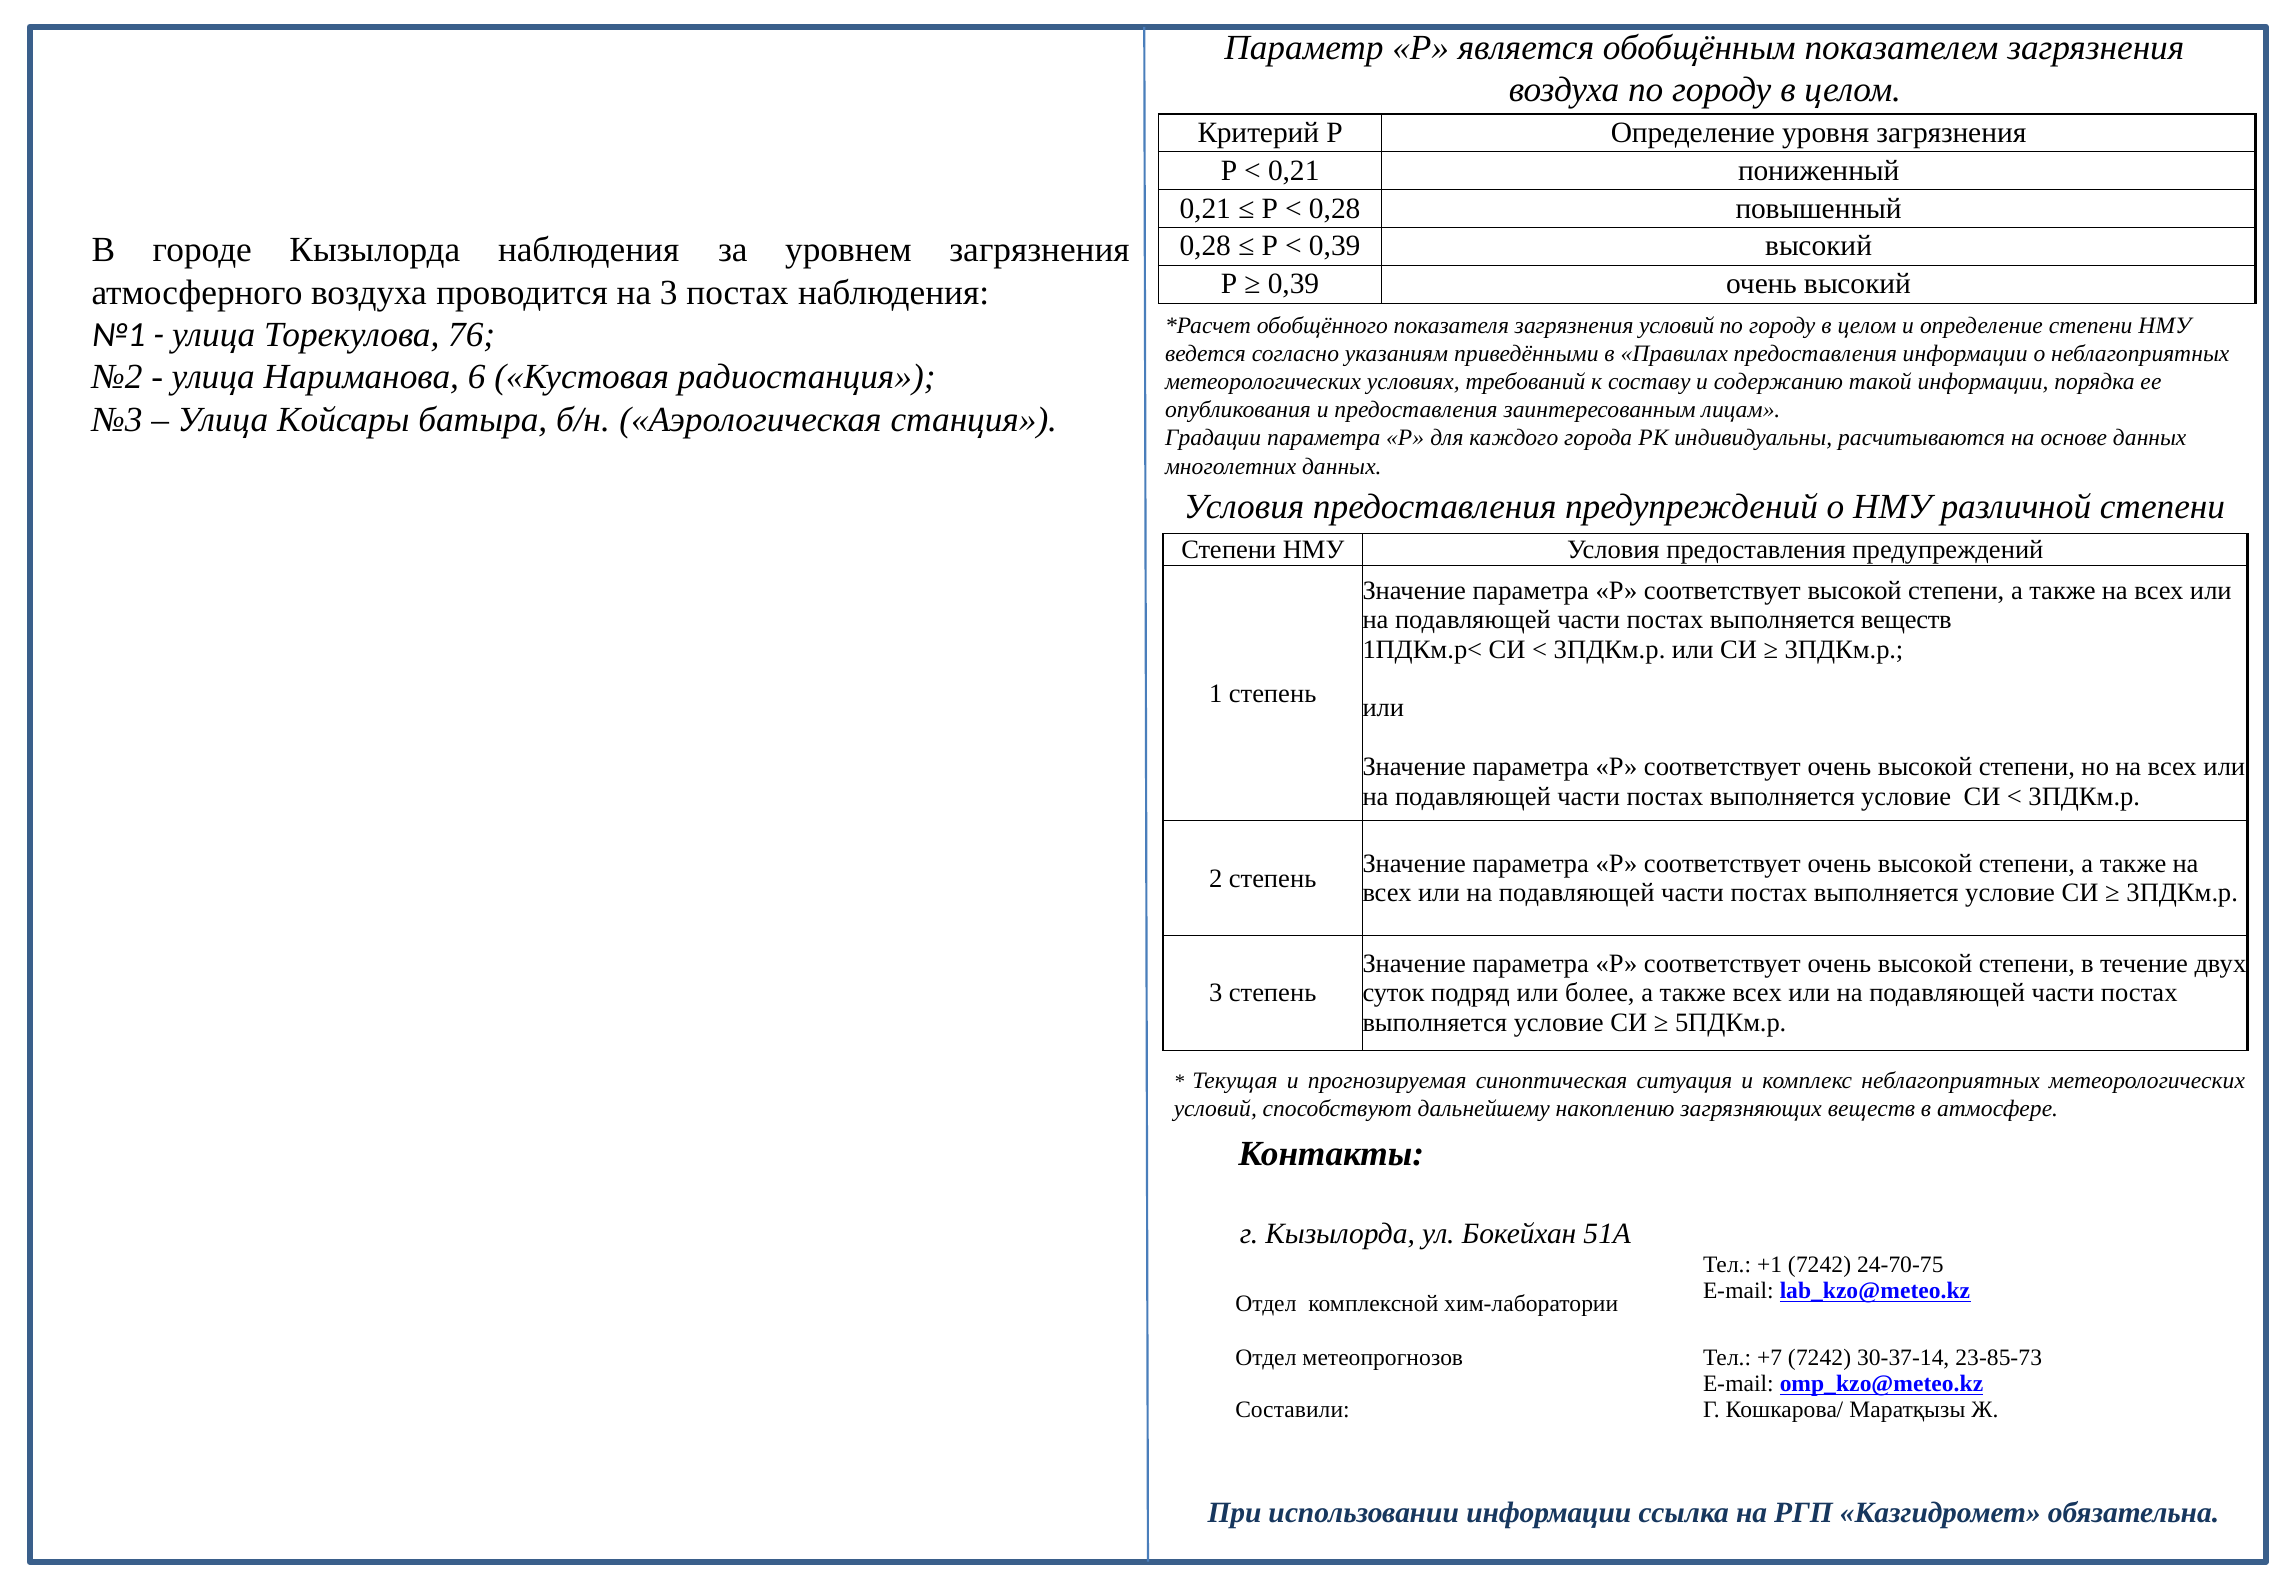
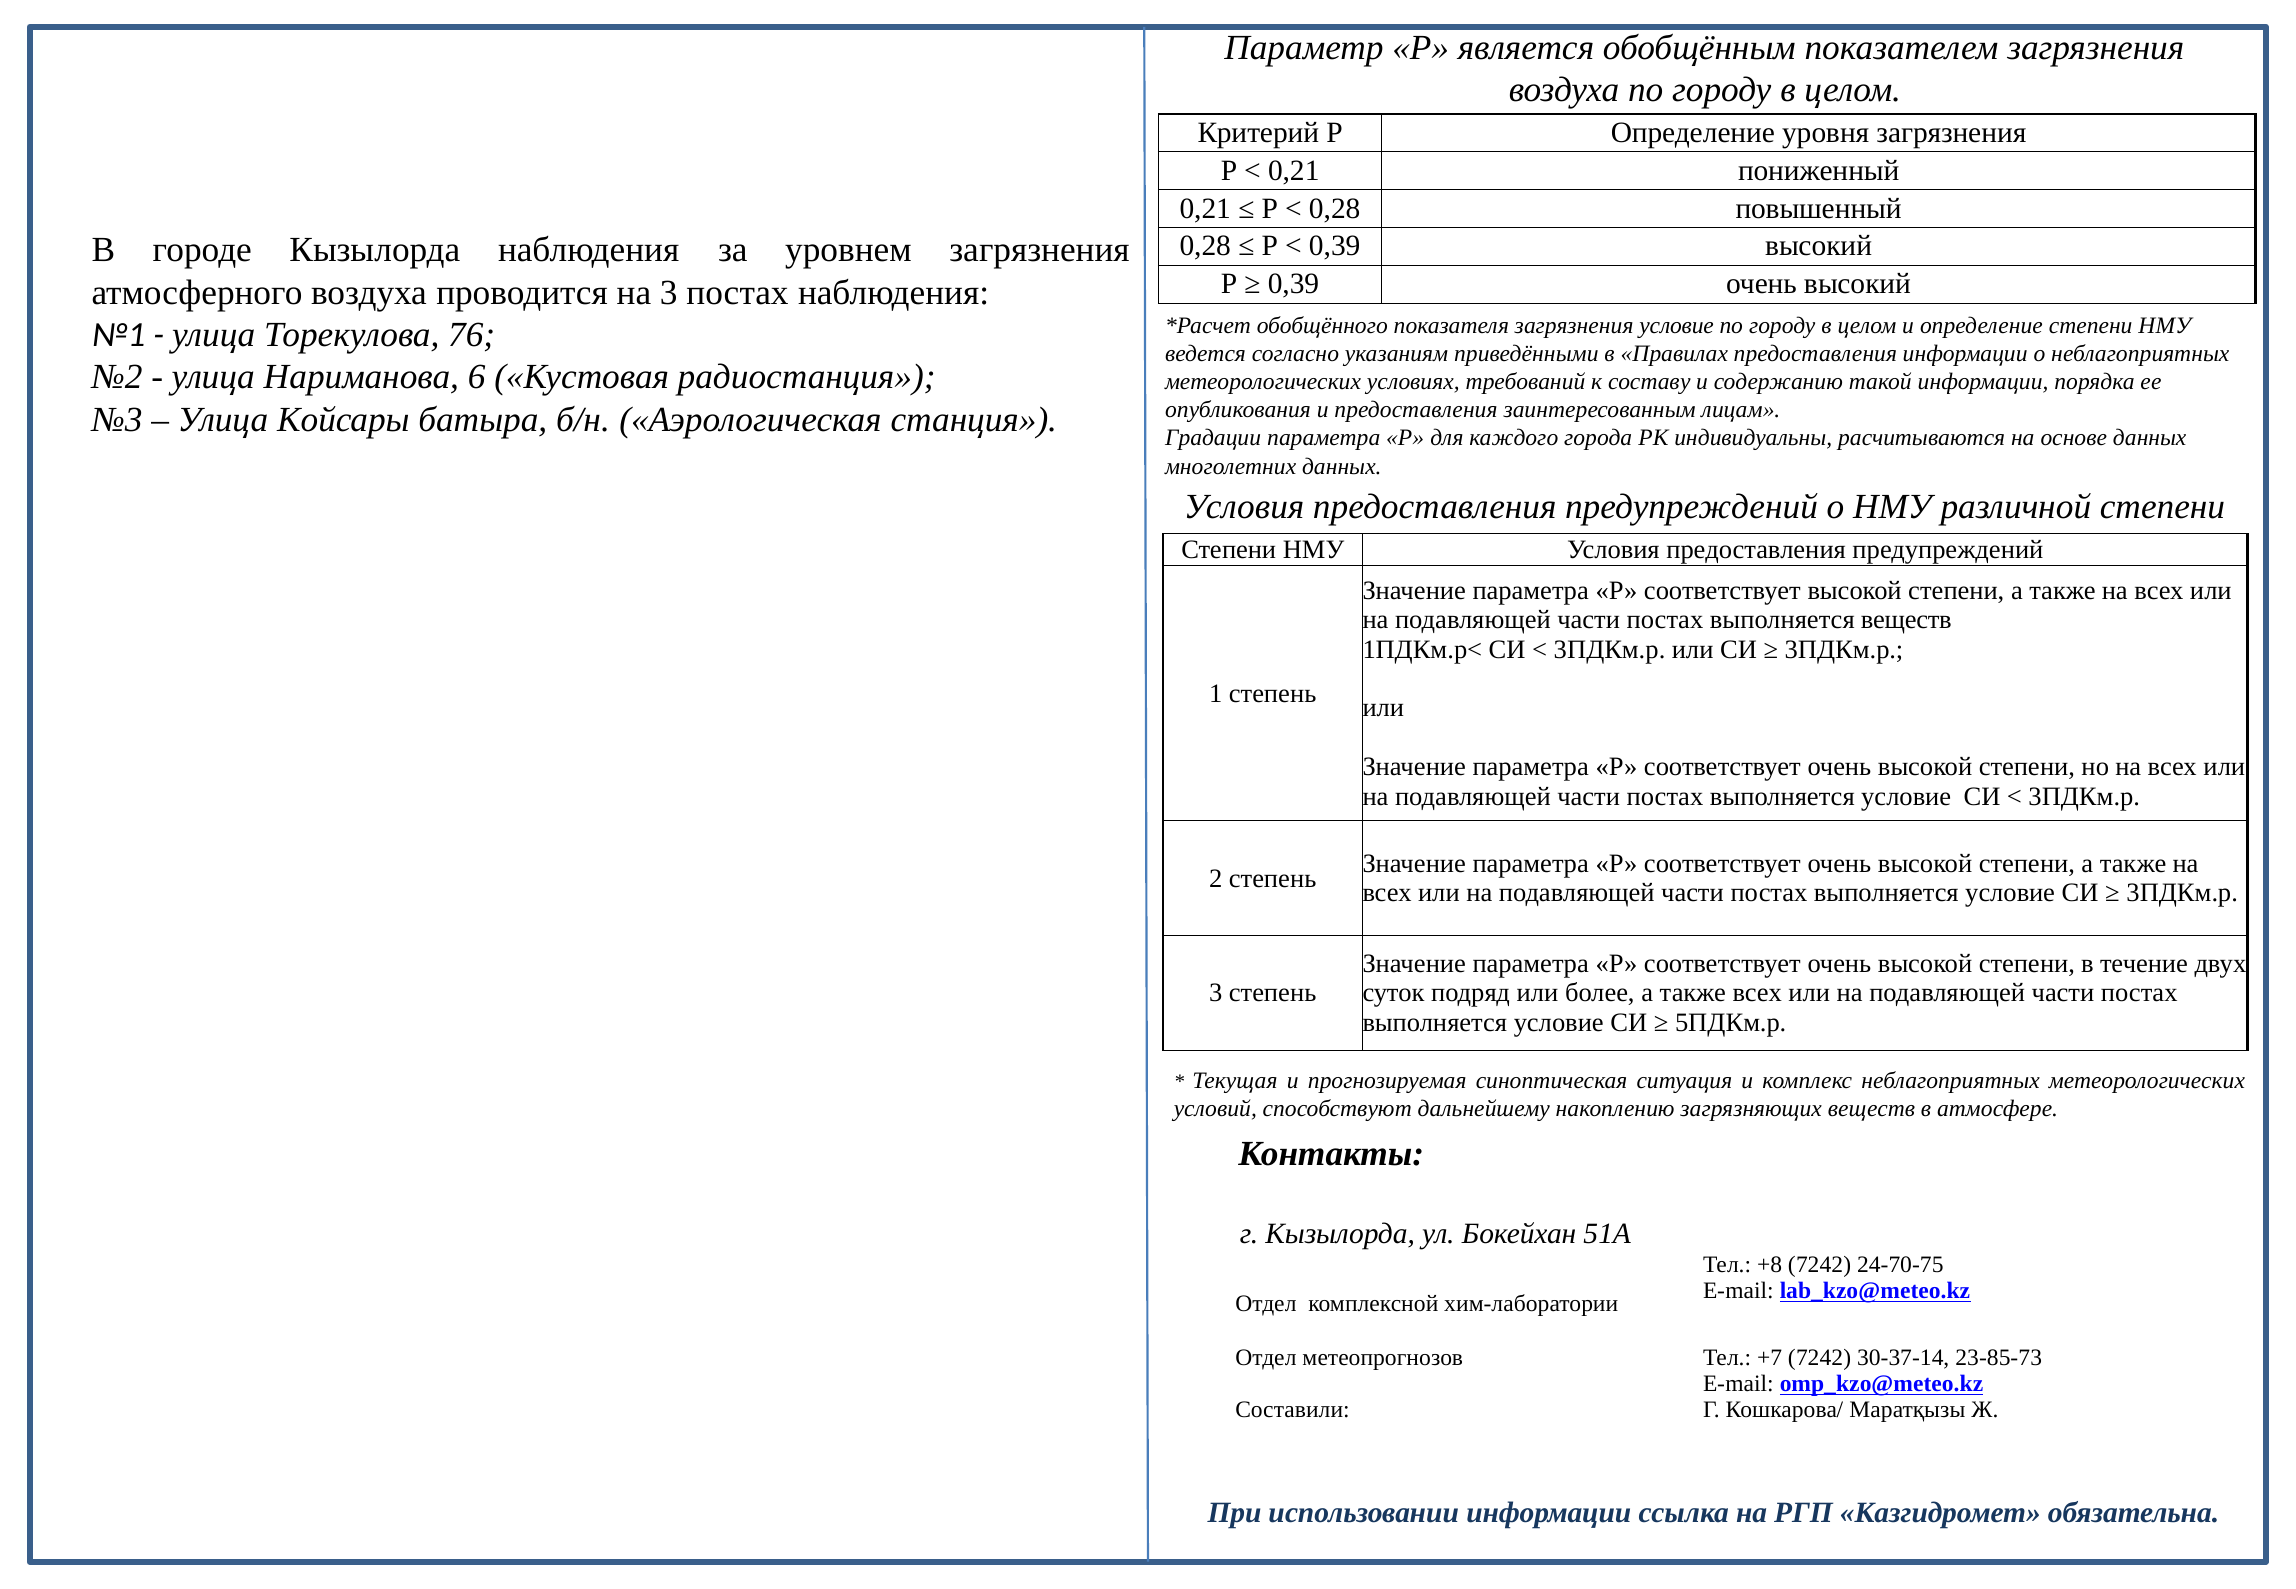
загрязнения условий: условий -> условие (1677, 325)
+1: +1 -> +8 (1770, 1265)
